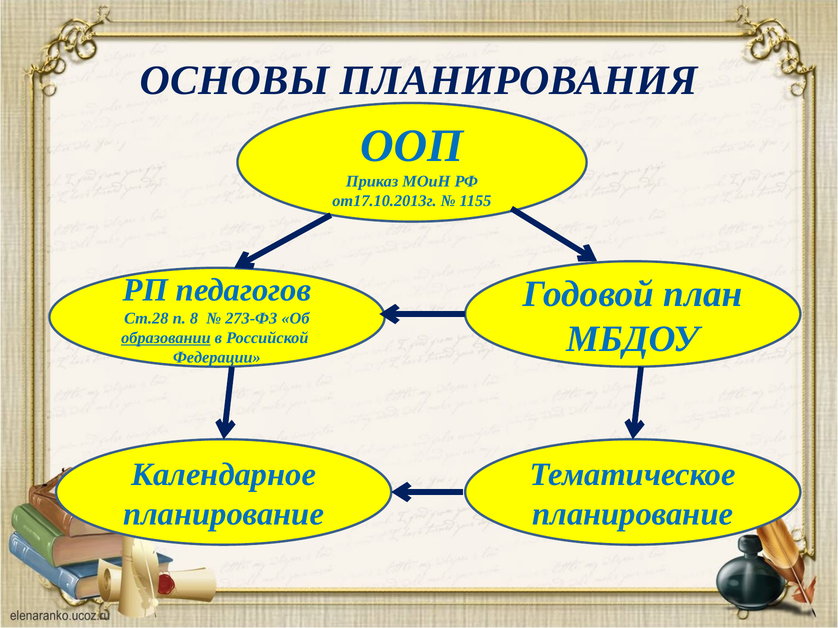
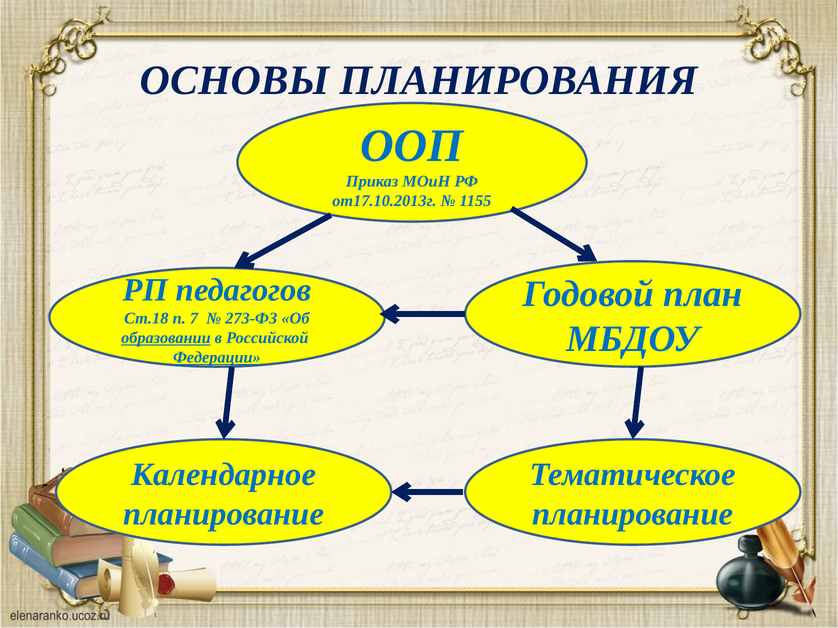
Ст.28: Ст.28 -> Ст.18 (146, 319)
8: 8 -> 7 (194, 319)
Федерации underline: none -> present (217, 358)
